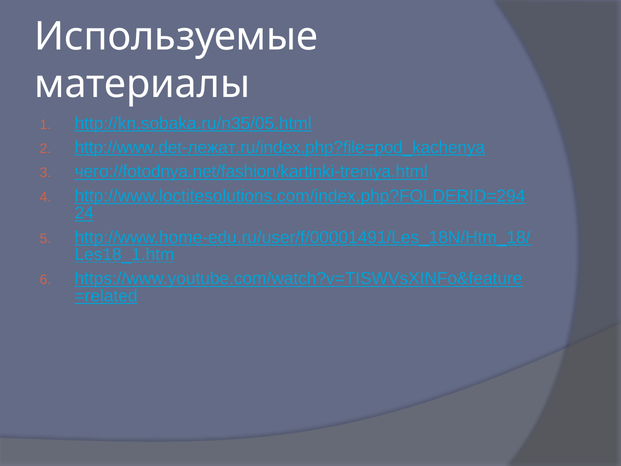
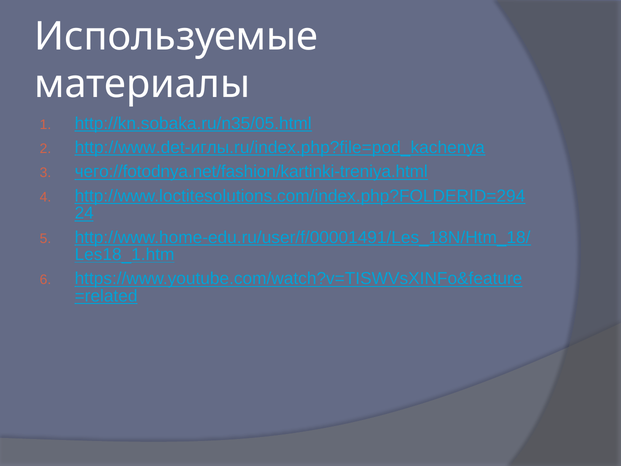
http://www.det-лежат.ru/index.php?file=pod_kachenya: http://www.det-лежат.ru/index.php?file=pod_kachenya -> http://www.det-иглы.ru/index.php?file=pod_kachenya (280, 148)
